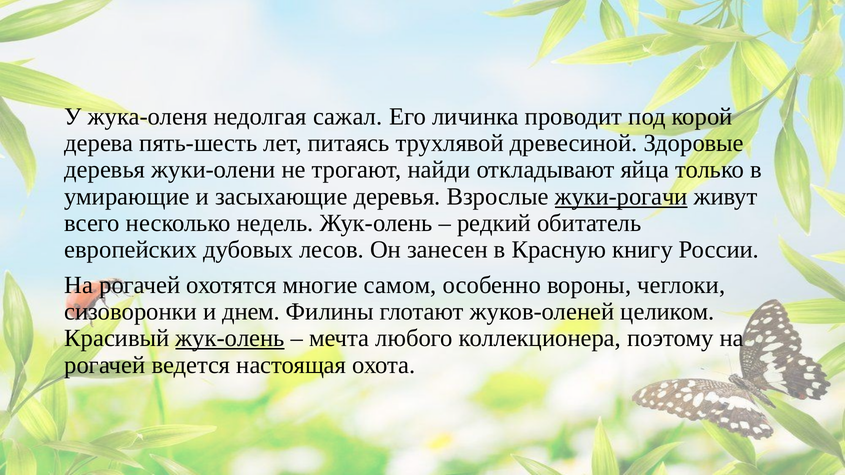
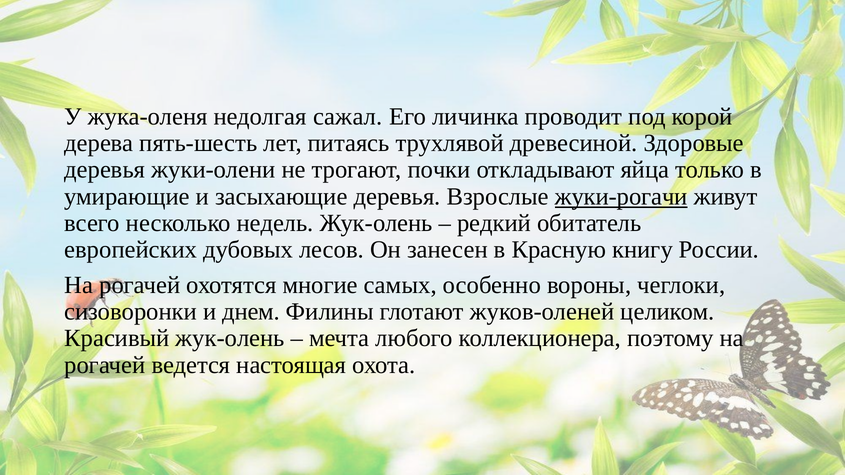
найди: найди -> почки (439, 170)
самом: самом -> самых (400, 285)
жук-олень underline: present -> none (230, 339)
